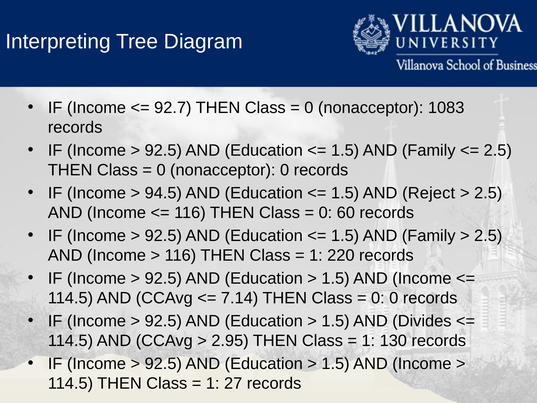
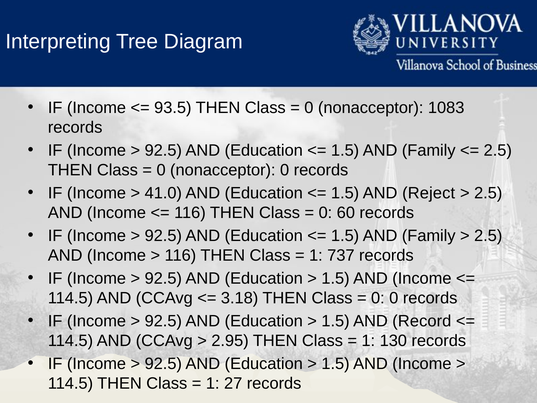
92.7: 92.7 -> 93.5 (173, 108)
94.5: 94.5 -> 41.0 (163, 193)
220: 220 -> 737 (341, 255)
7.14: 7.14 -> 3.18 (240, 298)
Divides: Divides -> Record (422, 321)
